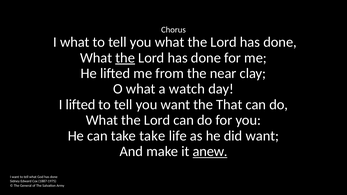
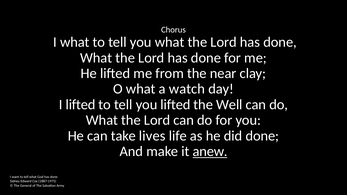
the underline: present -> none (125, 58)
you want: want -> lifted (175, 105)
That: That -> Well (229, 105)
take take: take -> lives (152, 136)
did want: want -> done (262, 136)
